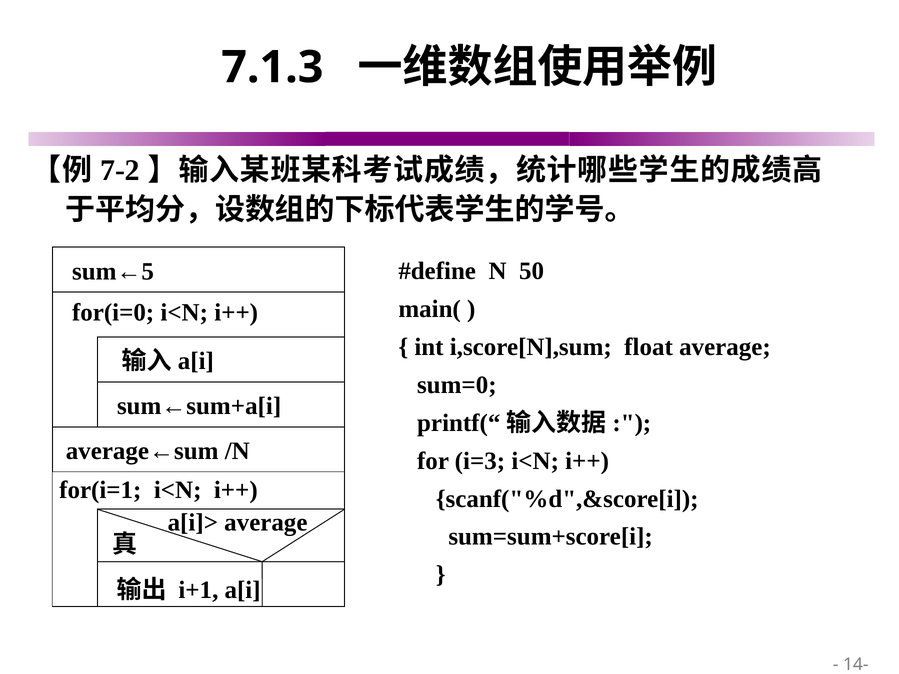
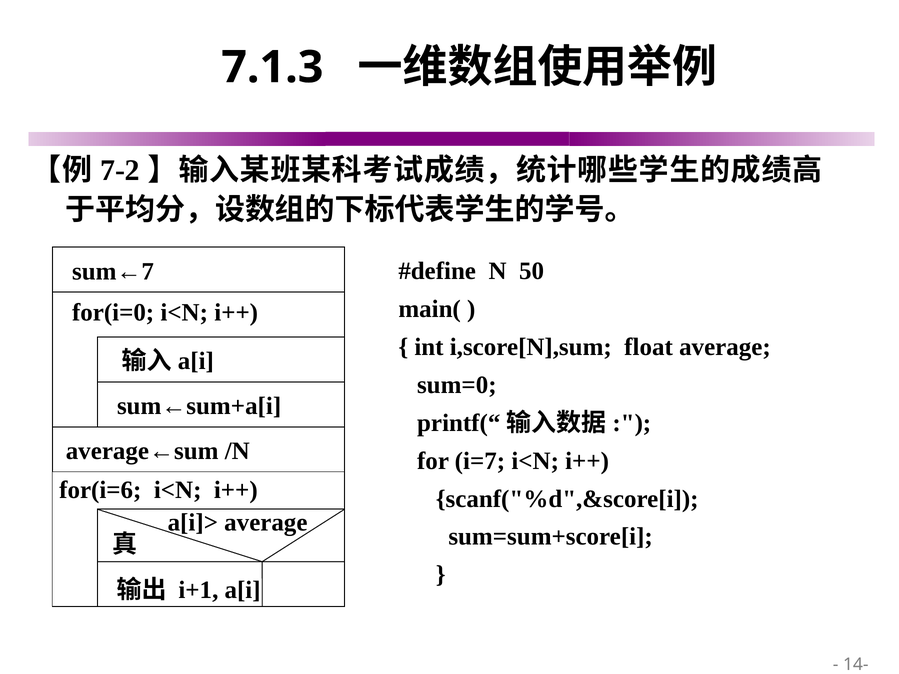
sum←5: sum←5 -> sum←7 (113, 271)
i=3: i=3 -> i=7 (480, 461)
for(i=1: for(i=1 -> for(i=6 (100, 490)
